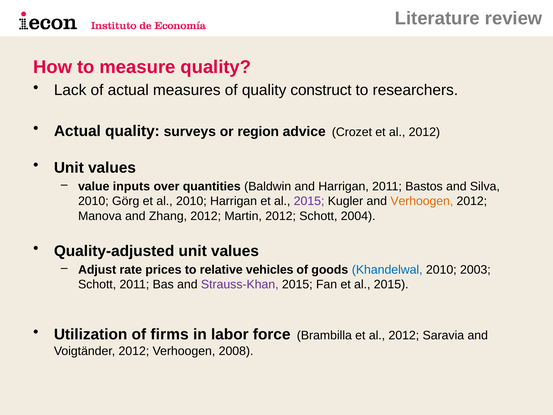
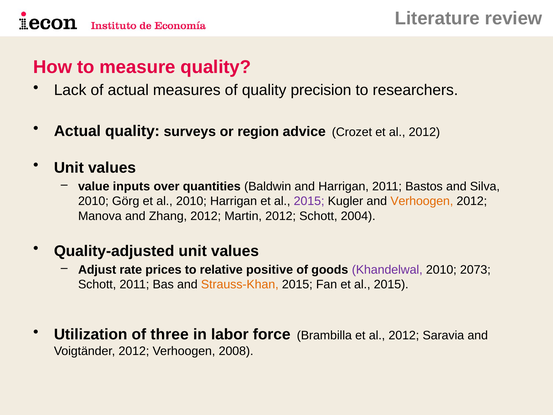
construct: construct -> precision (321, 90)
vehicles: vehicles -> positive (270, 270)
Khandelwal colour: blue -> purple (387, 270)
2003: 2003 -> 2073 (475, 270)
Strauss-Khan colour: purple -> orange (240, 284)
firms: firms -> three (170, 334)
